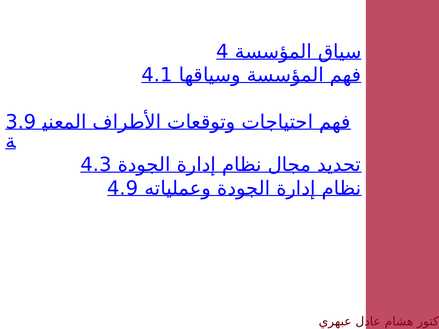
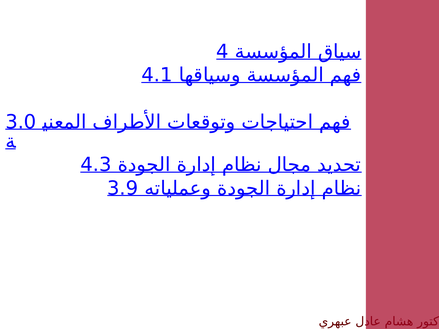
3.9: 3.9 -> 3.0 (21, 122)
4.9: 4.9 -> 3.9 (123, 188)
